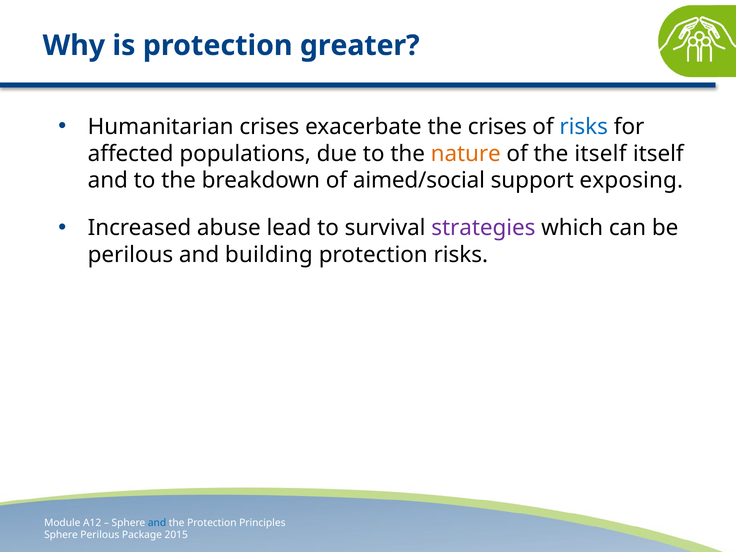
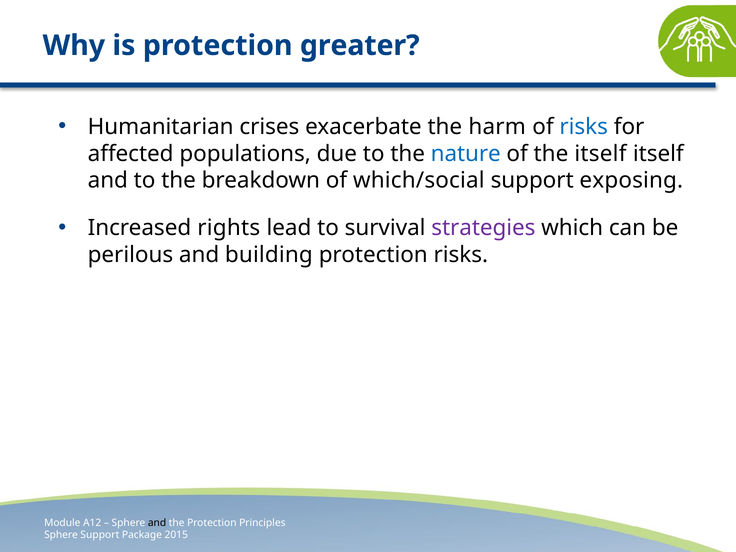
the crises: crises -> harm (497, 127)
nature colour: orange -> blue (466, 154)
aimed/social: aimed/social -> which/social (419, 181)
abuse: abuse -> rights (229, 228)
and colour: blue -> black (157, 523)
Sphere Perilous: Perilous -> Support (100, 535)
